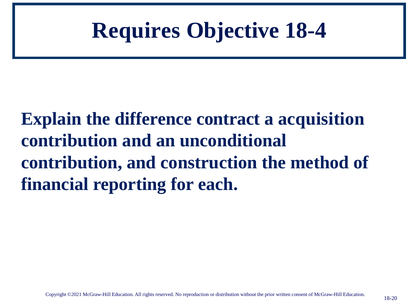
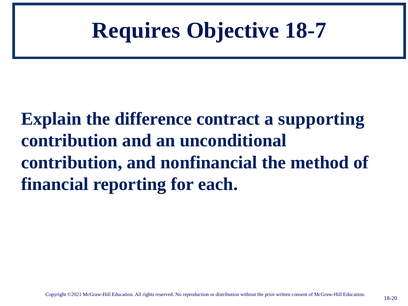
18-4: 18-4 -> 18-7 (306, 30)
acquisition: acquisition -> supporting (321, 119)
construction: construction -> nonfinancial (209, 162)
